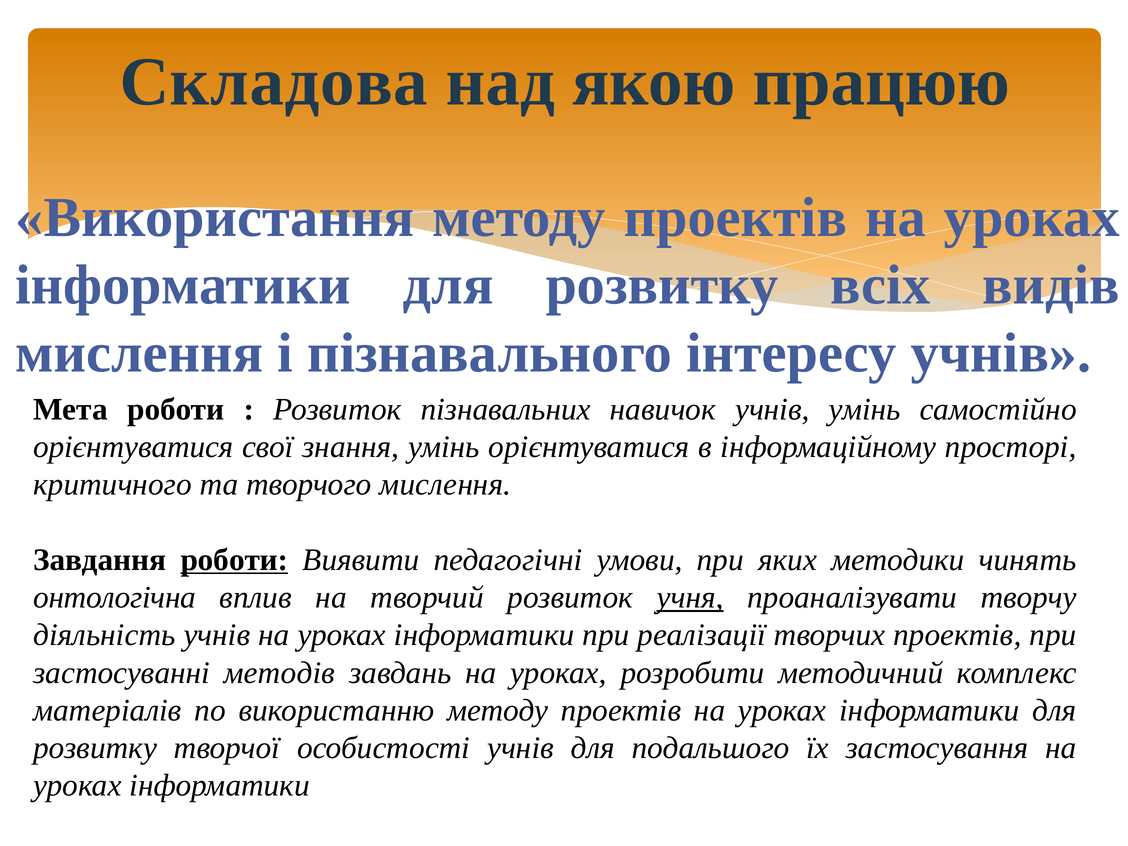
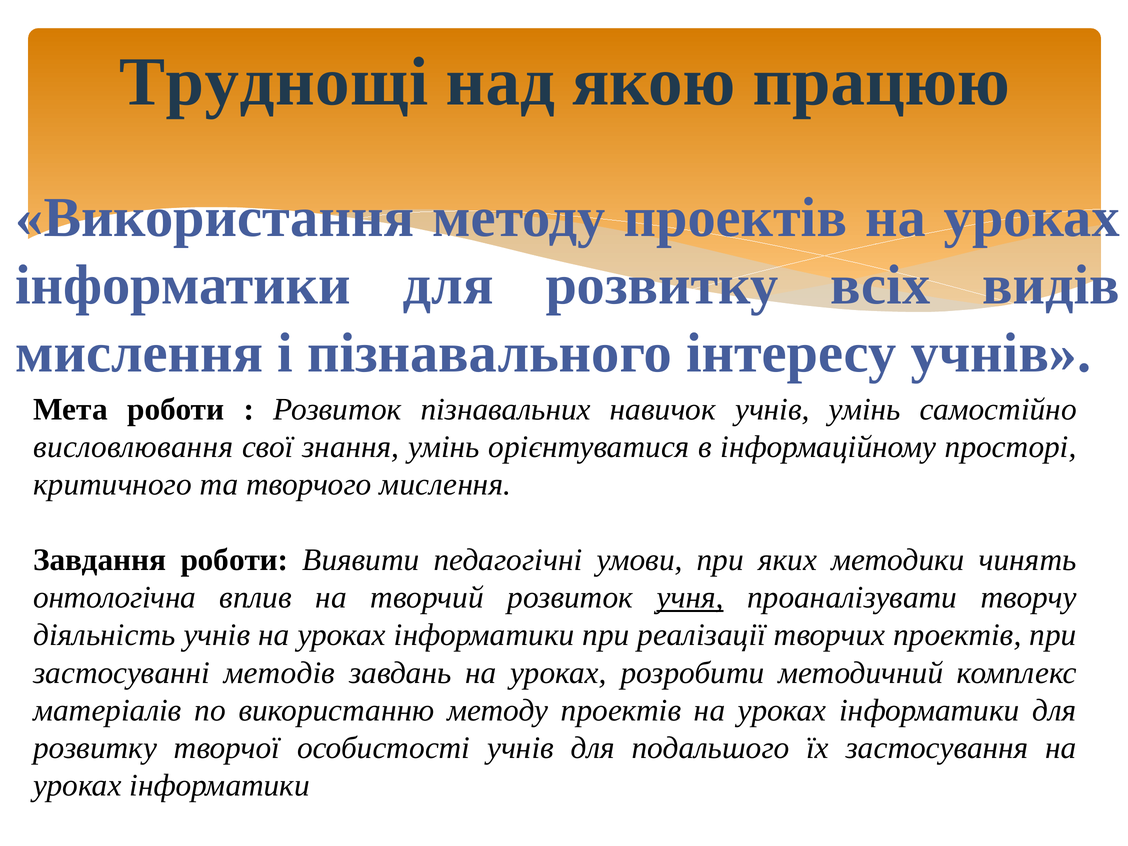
Складова: Складова -> Труднощі (274, 82)
орієнтуватися: орієнтуватися -> висловлювання (133, 447)
роботи underline: present -> none (234, 560)
